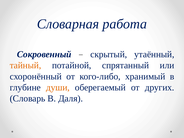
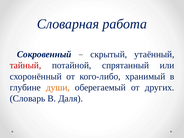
тайный colour: orange -> red (26, 65)
